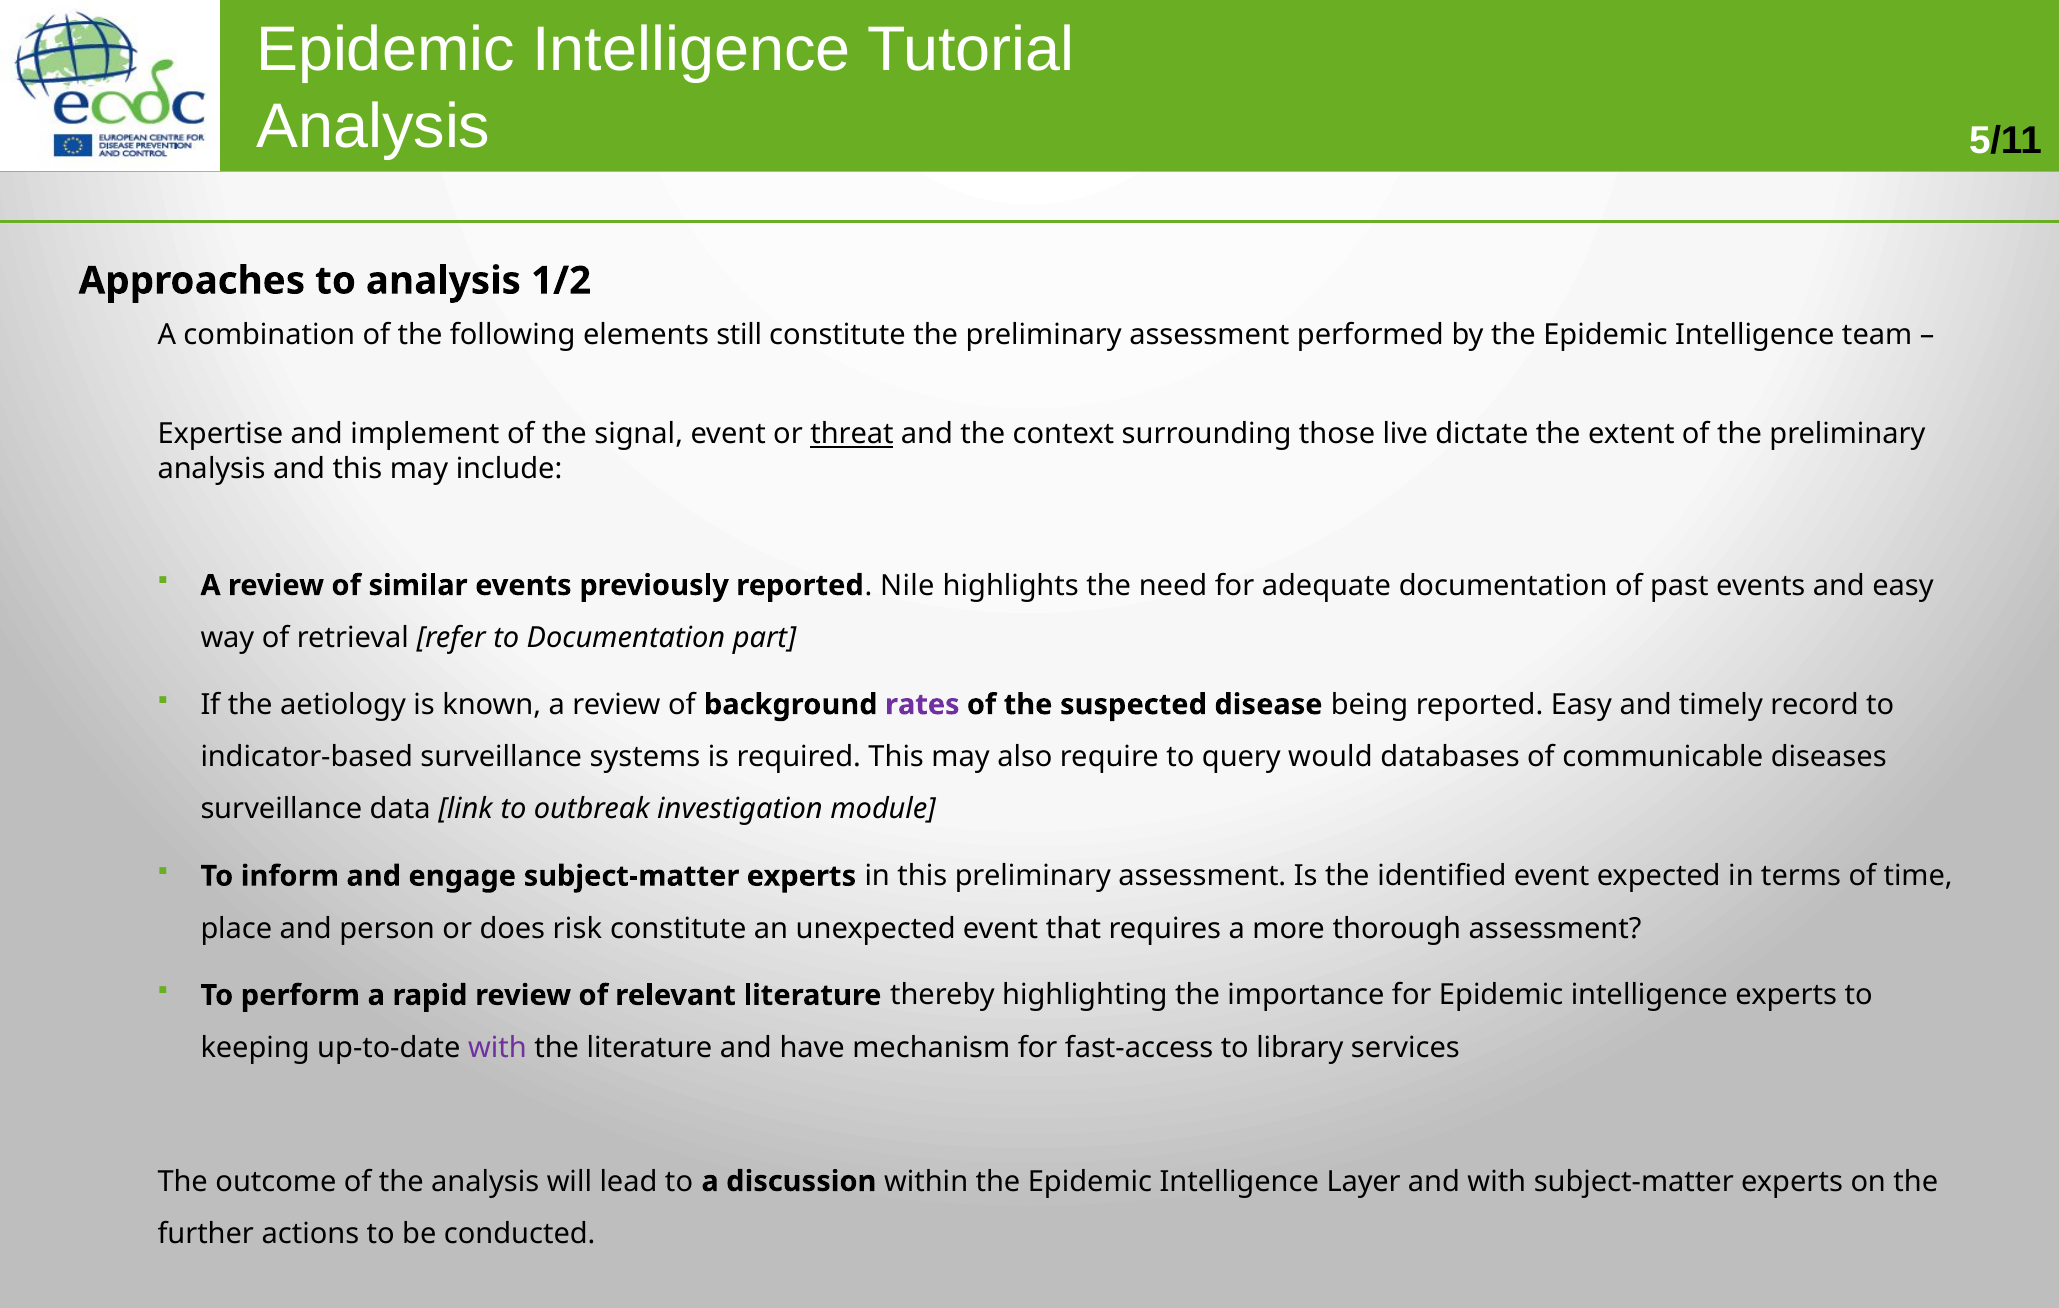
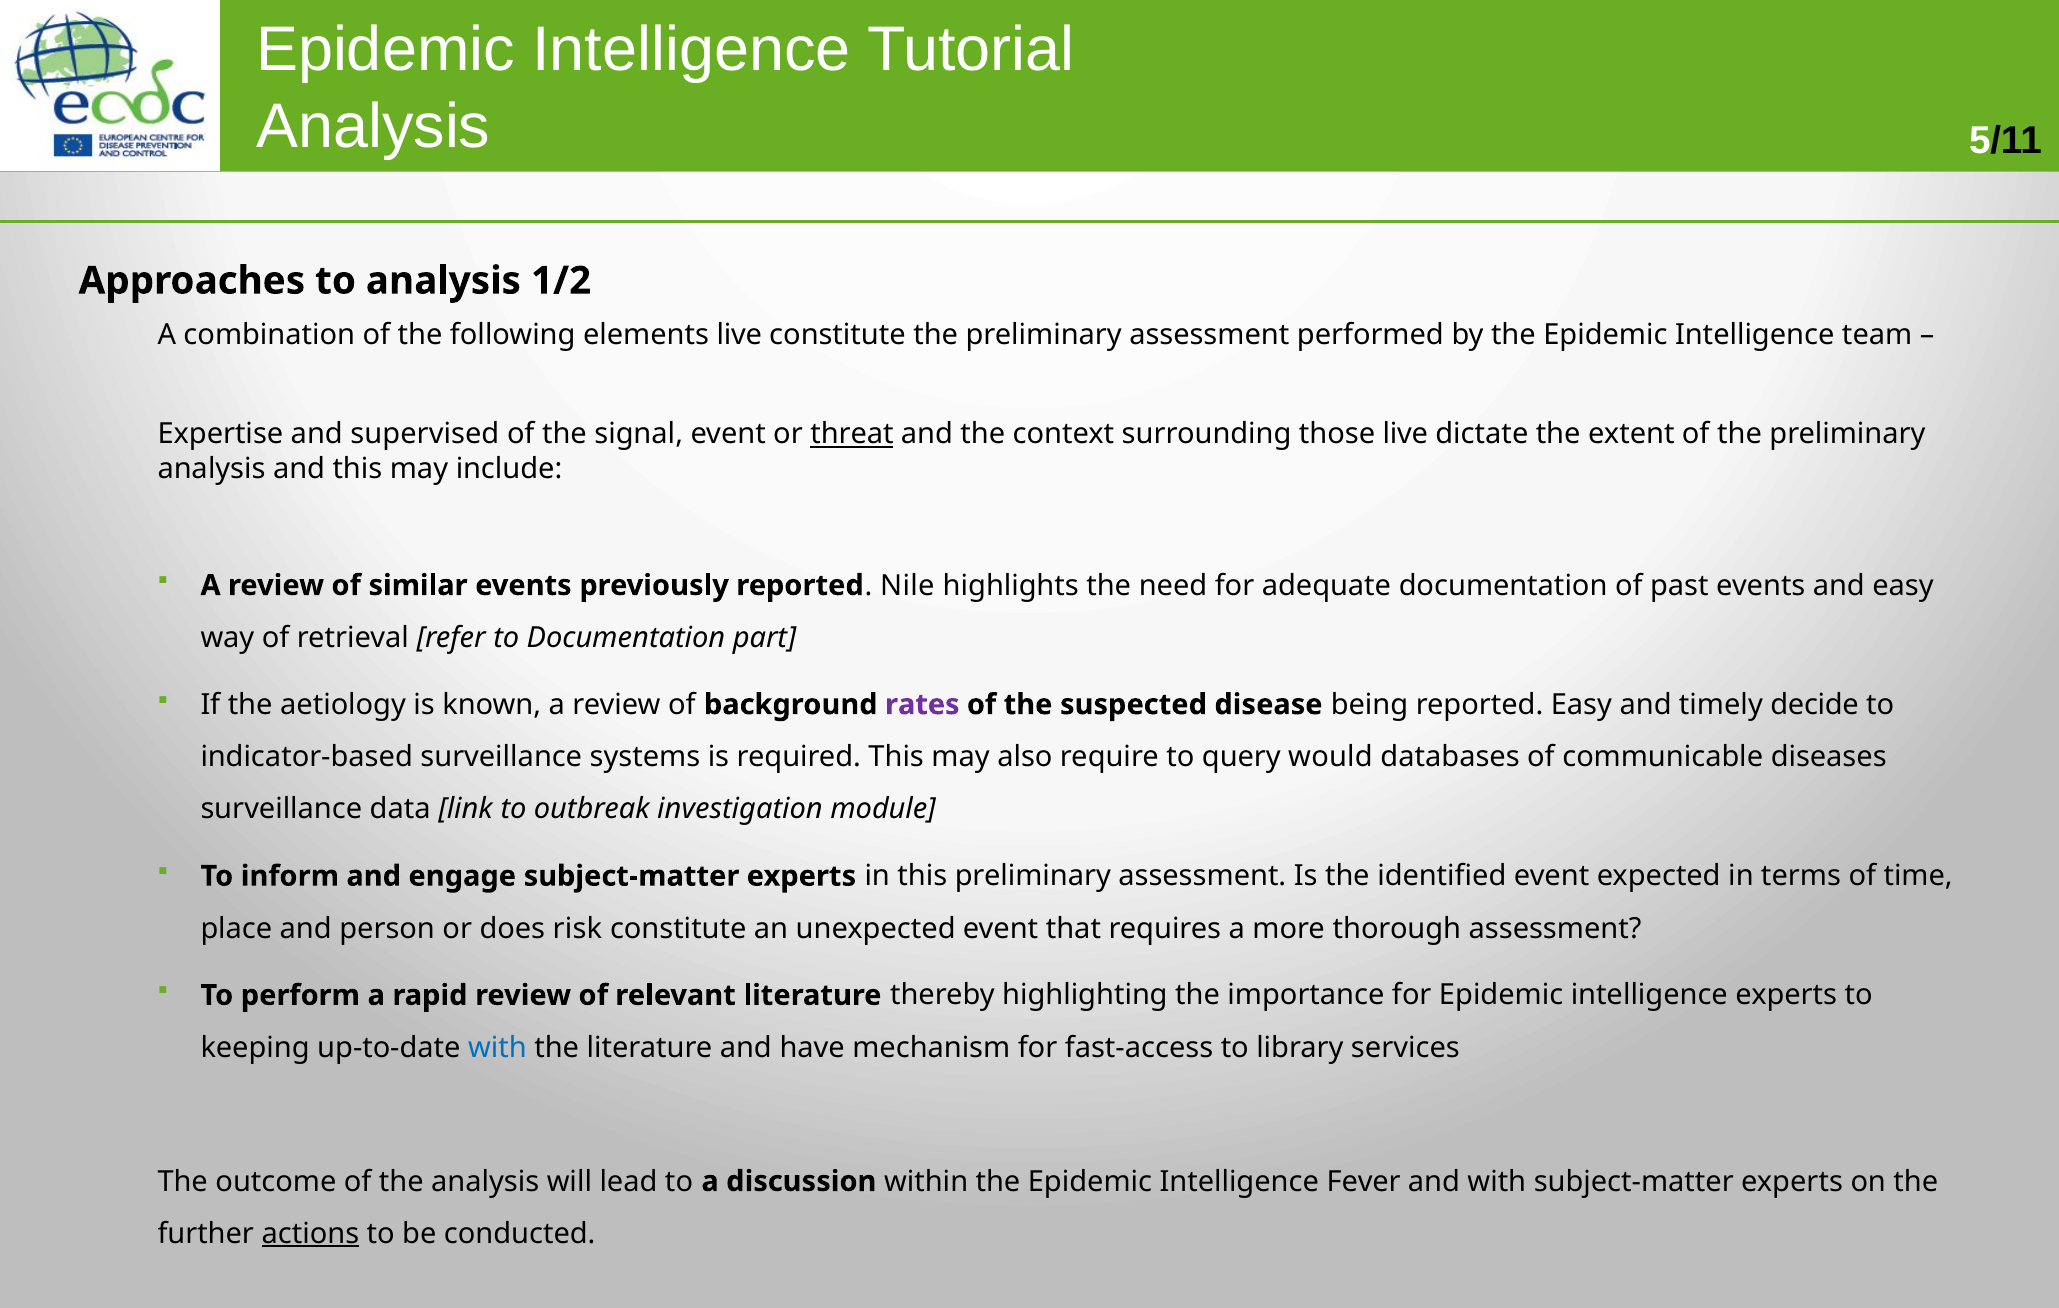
elements still: still -> live (739, 335)
implement: implement -> supervised (425, 434)
record: record -> decide (1815, 704)
with colour: purple -> blue (498, 1047)
Layer: Layer -> Fever (1364, 1181)
actions underline: none -> present (310, 1233)
